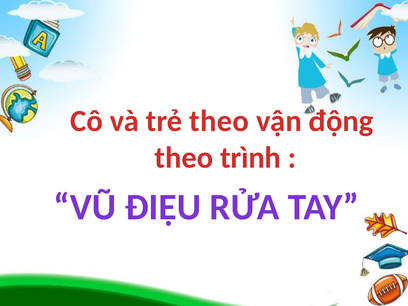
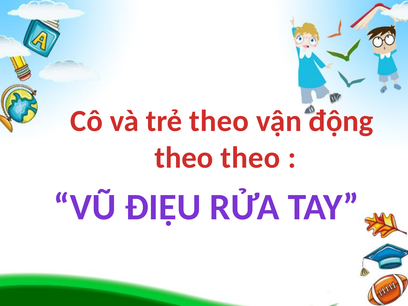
theo trình: trình -> theo (250, 158)
